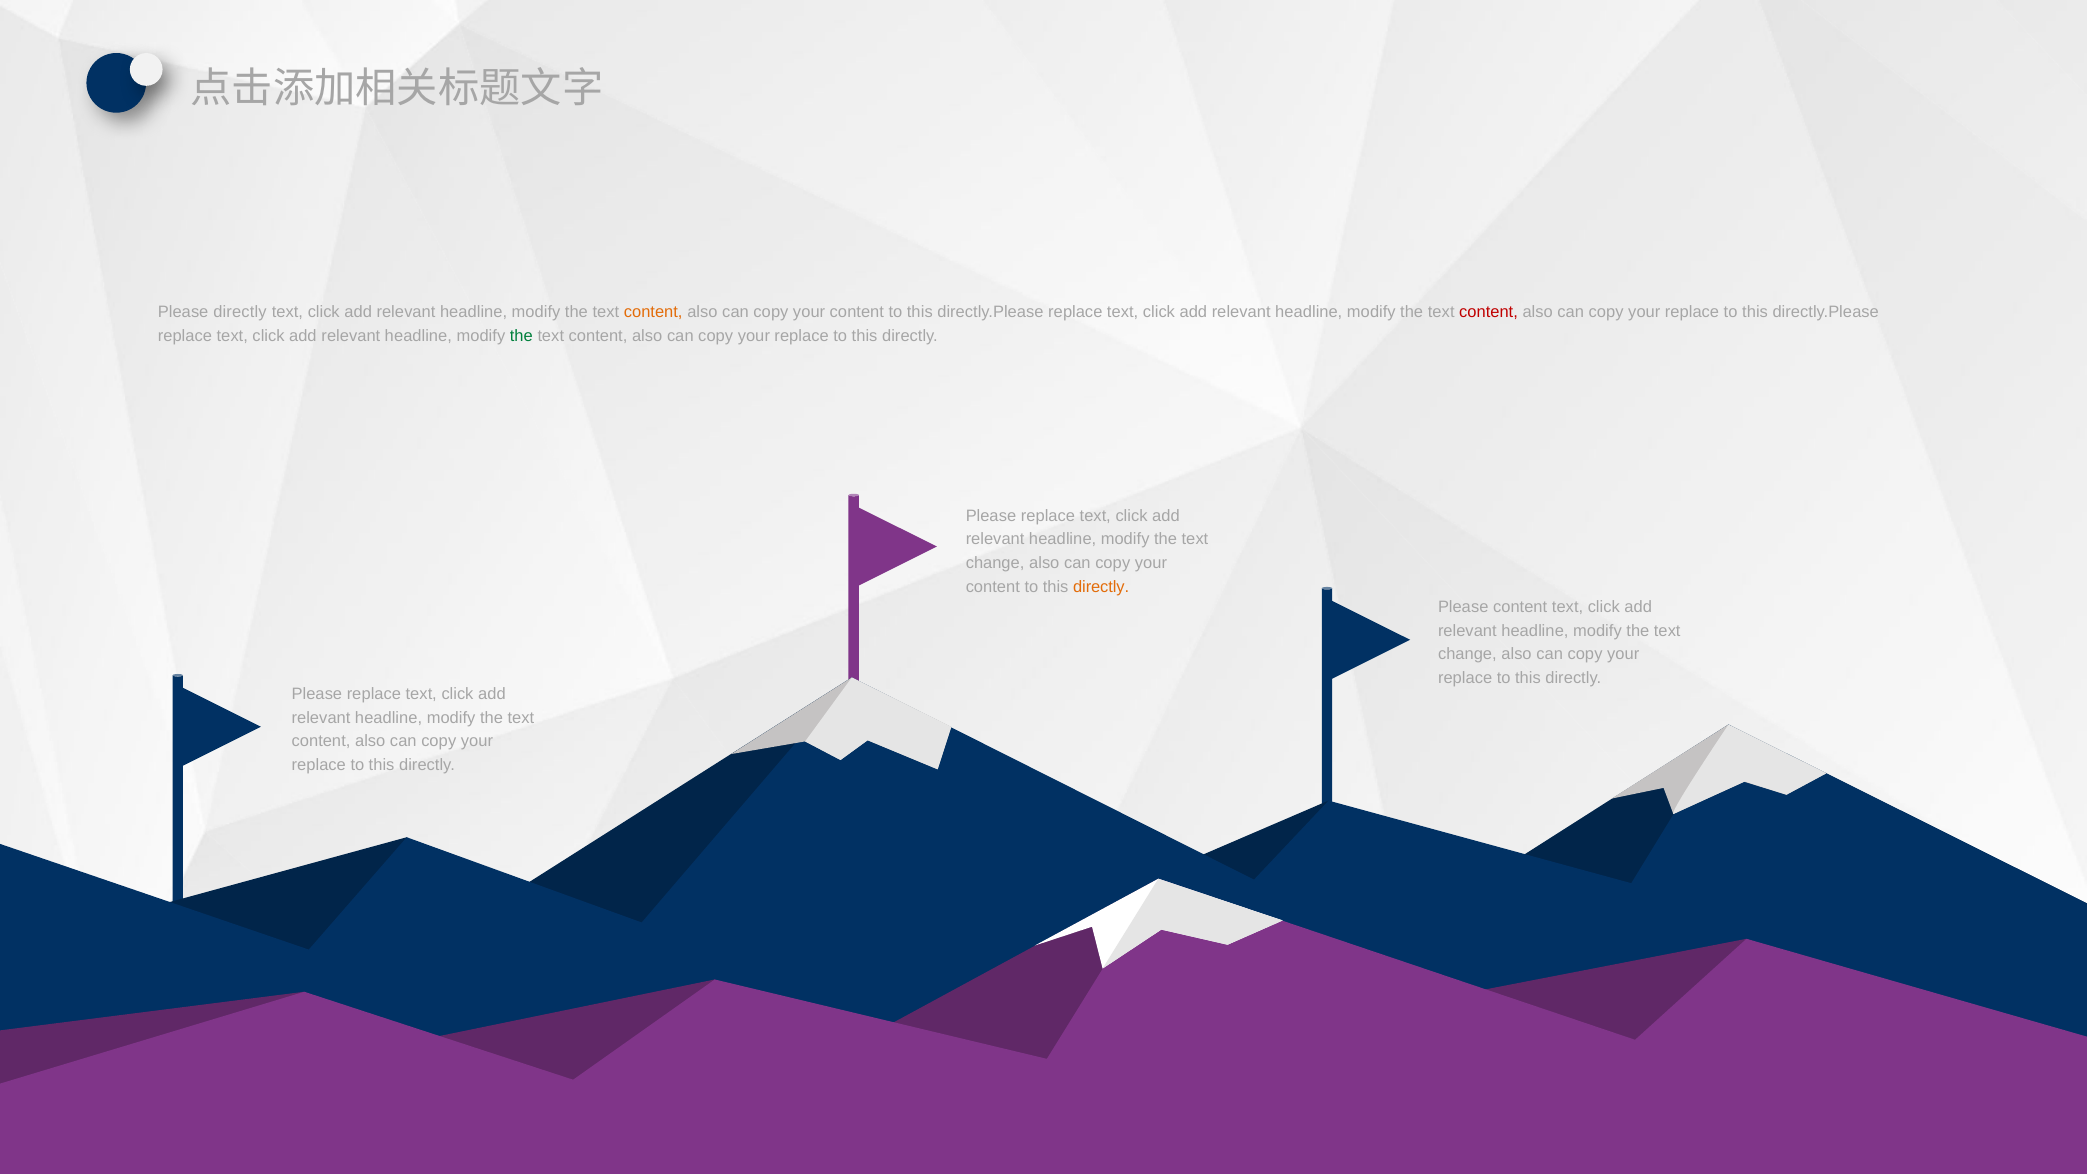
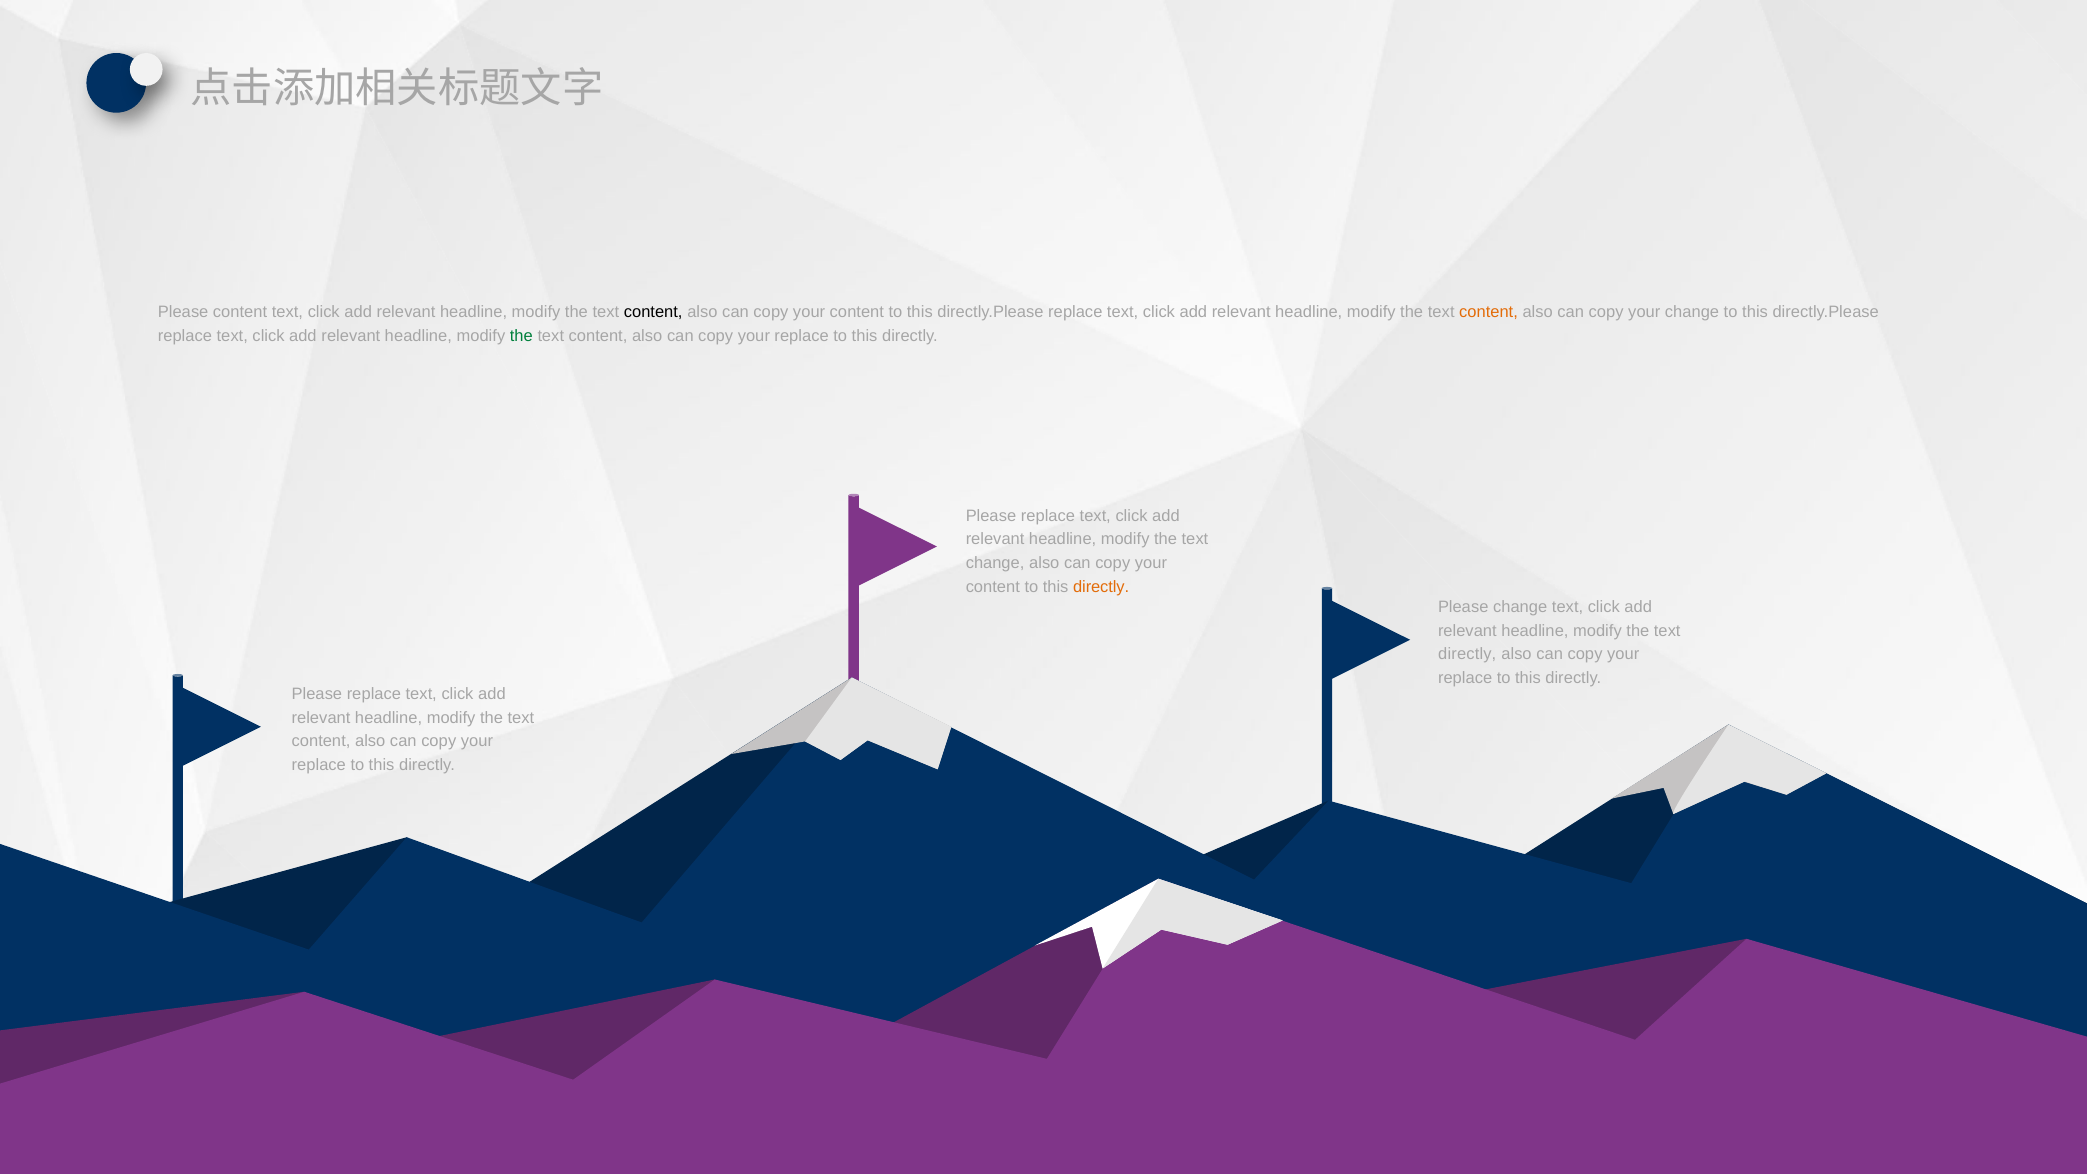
Please directly: directly -> content (240, 312)
content colour: orange -> black (653, 312)
content colour: red -> orange (1488, 312)
replace: replace -> change (1692, 312)
Please content: content -> change (1520, 607)
change: change -> directly (1467, 654)
